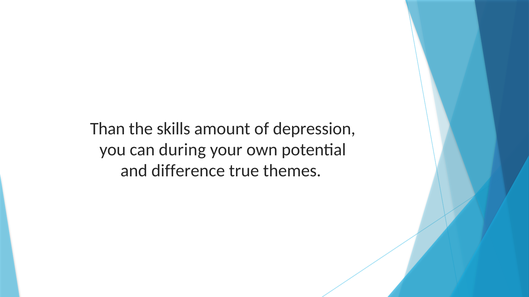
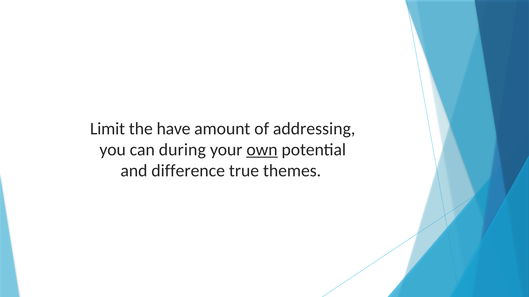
Than: Than -> Limit (108, 129)
skills: skills -> have (174, 129)
depression: depression -> addressing (314, 129)
own underline: none -> present (262, 150)
